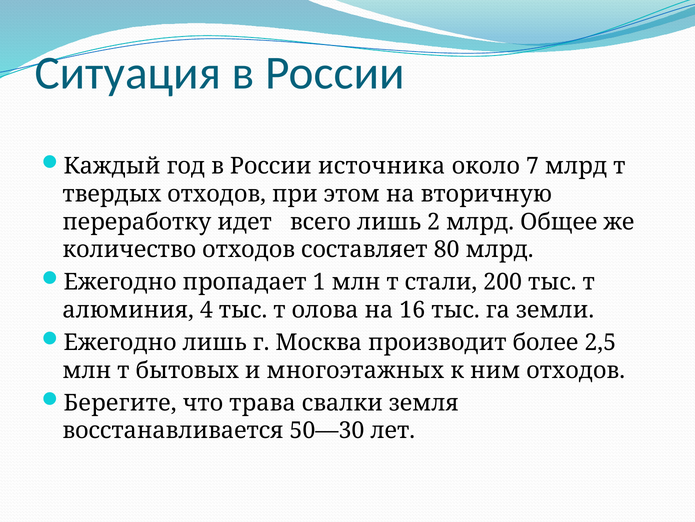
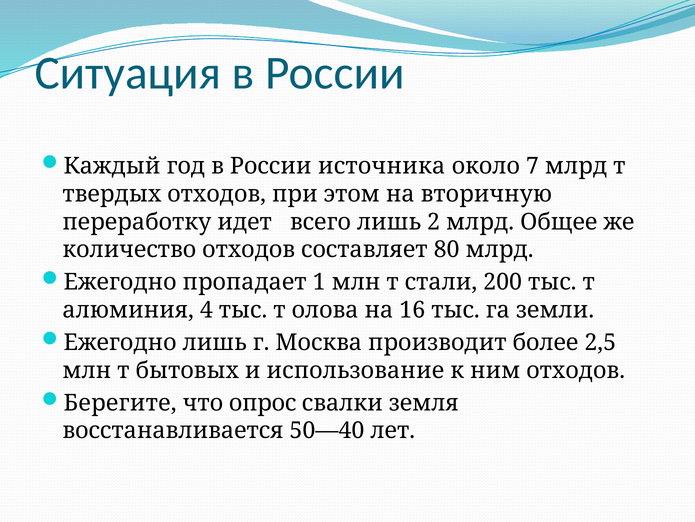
многоэтажных: многоэтажных -> использование (355, 370)
трава: трава -> опрос (263, 402)
50—30: 50—30 -> 50—40 (327, 430)
